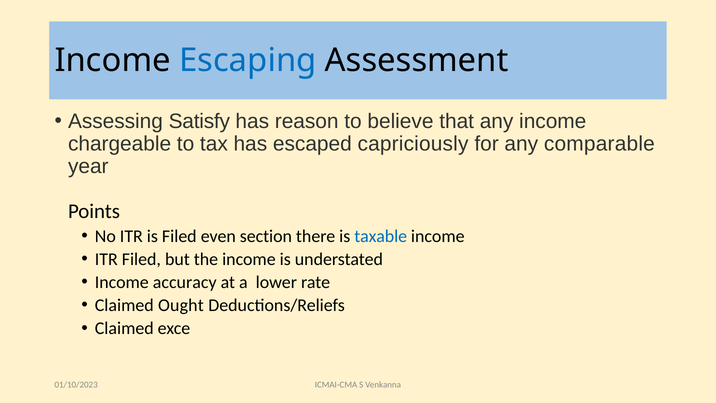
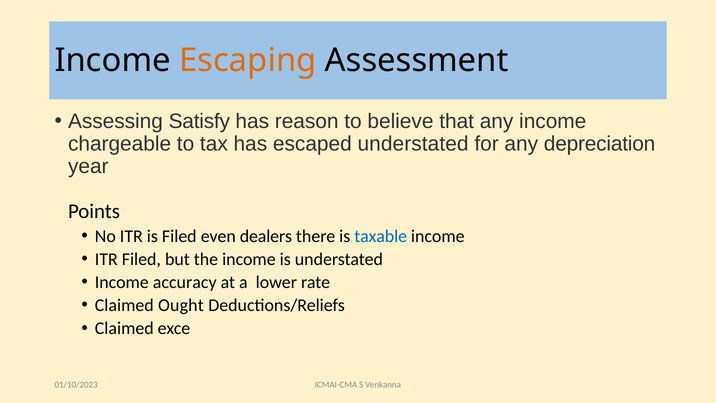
Escaping colour: blue -> orange (248, 60)
escaped capriciously: capriciously -> understated (413, 144)
comparable: comparable -> depreciation (600, 144)
section: section -> dealers (266, 236)
